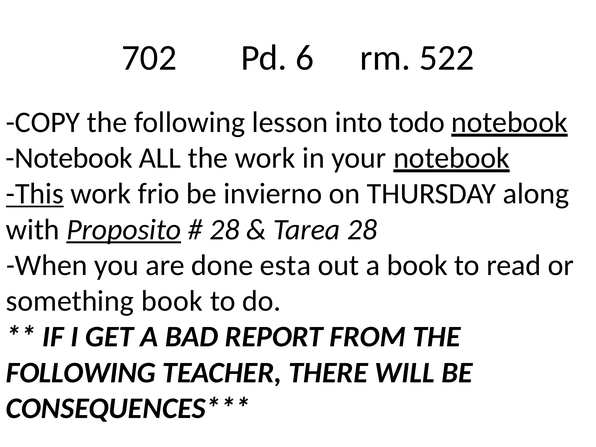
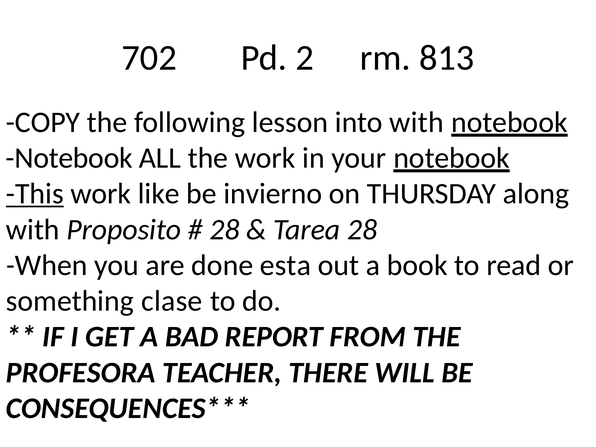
6: 6 -> 2 (305, 58)
522: 522 -> 813 (447, 58)
into todo: todo -> with (417, 122)
frio: frio -> like (159, 194)
Proposito underline: present -> none (124, 230)
something book: book -> clase (172, 301)
FOLLOWING: FOLLOWING -> PROFESORA (81, 373)
